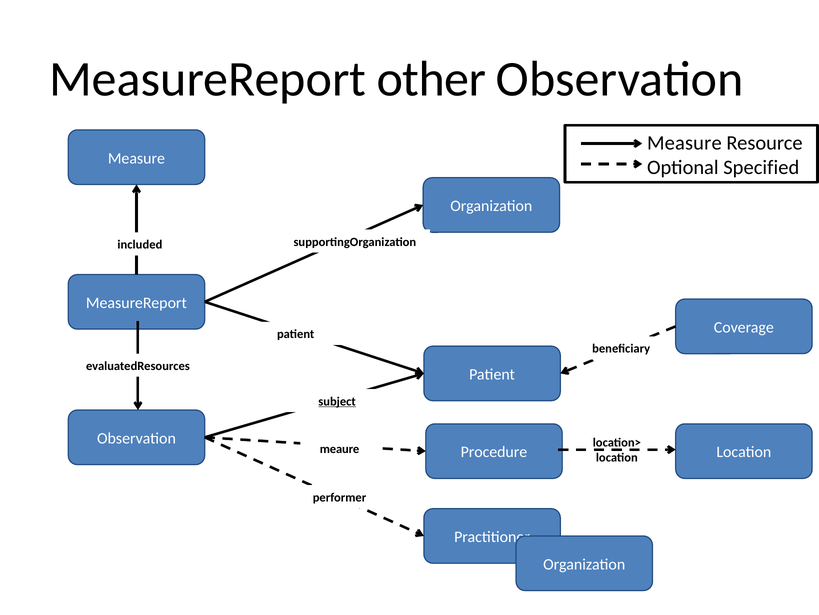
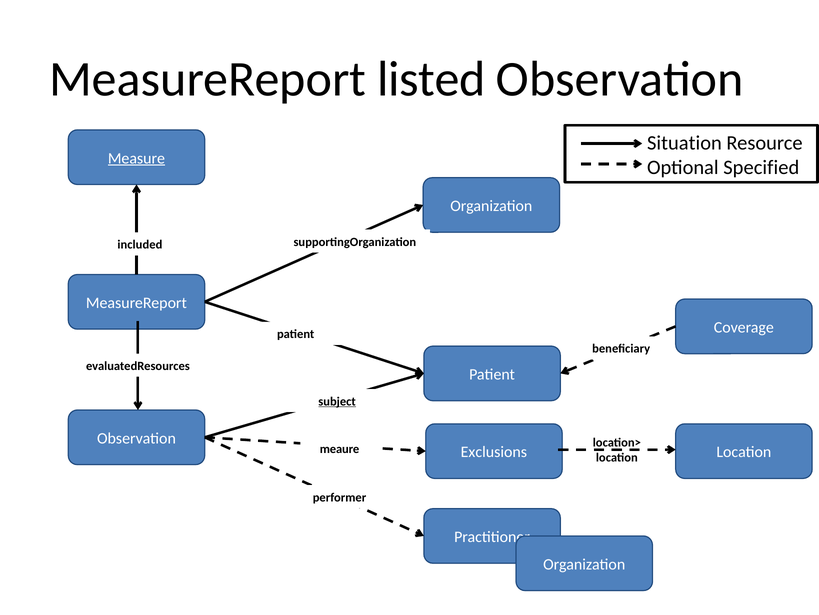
other: other -> listed (431, 79)
Measure: Measure -> Situation (684, 143)
Measure underline: none -> present (136, 158)
Procedure: Procedure -> Exclusions (494, 452)
